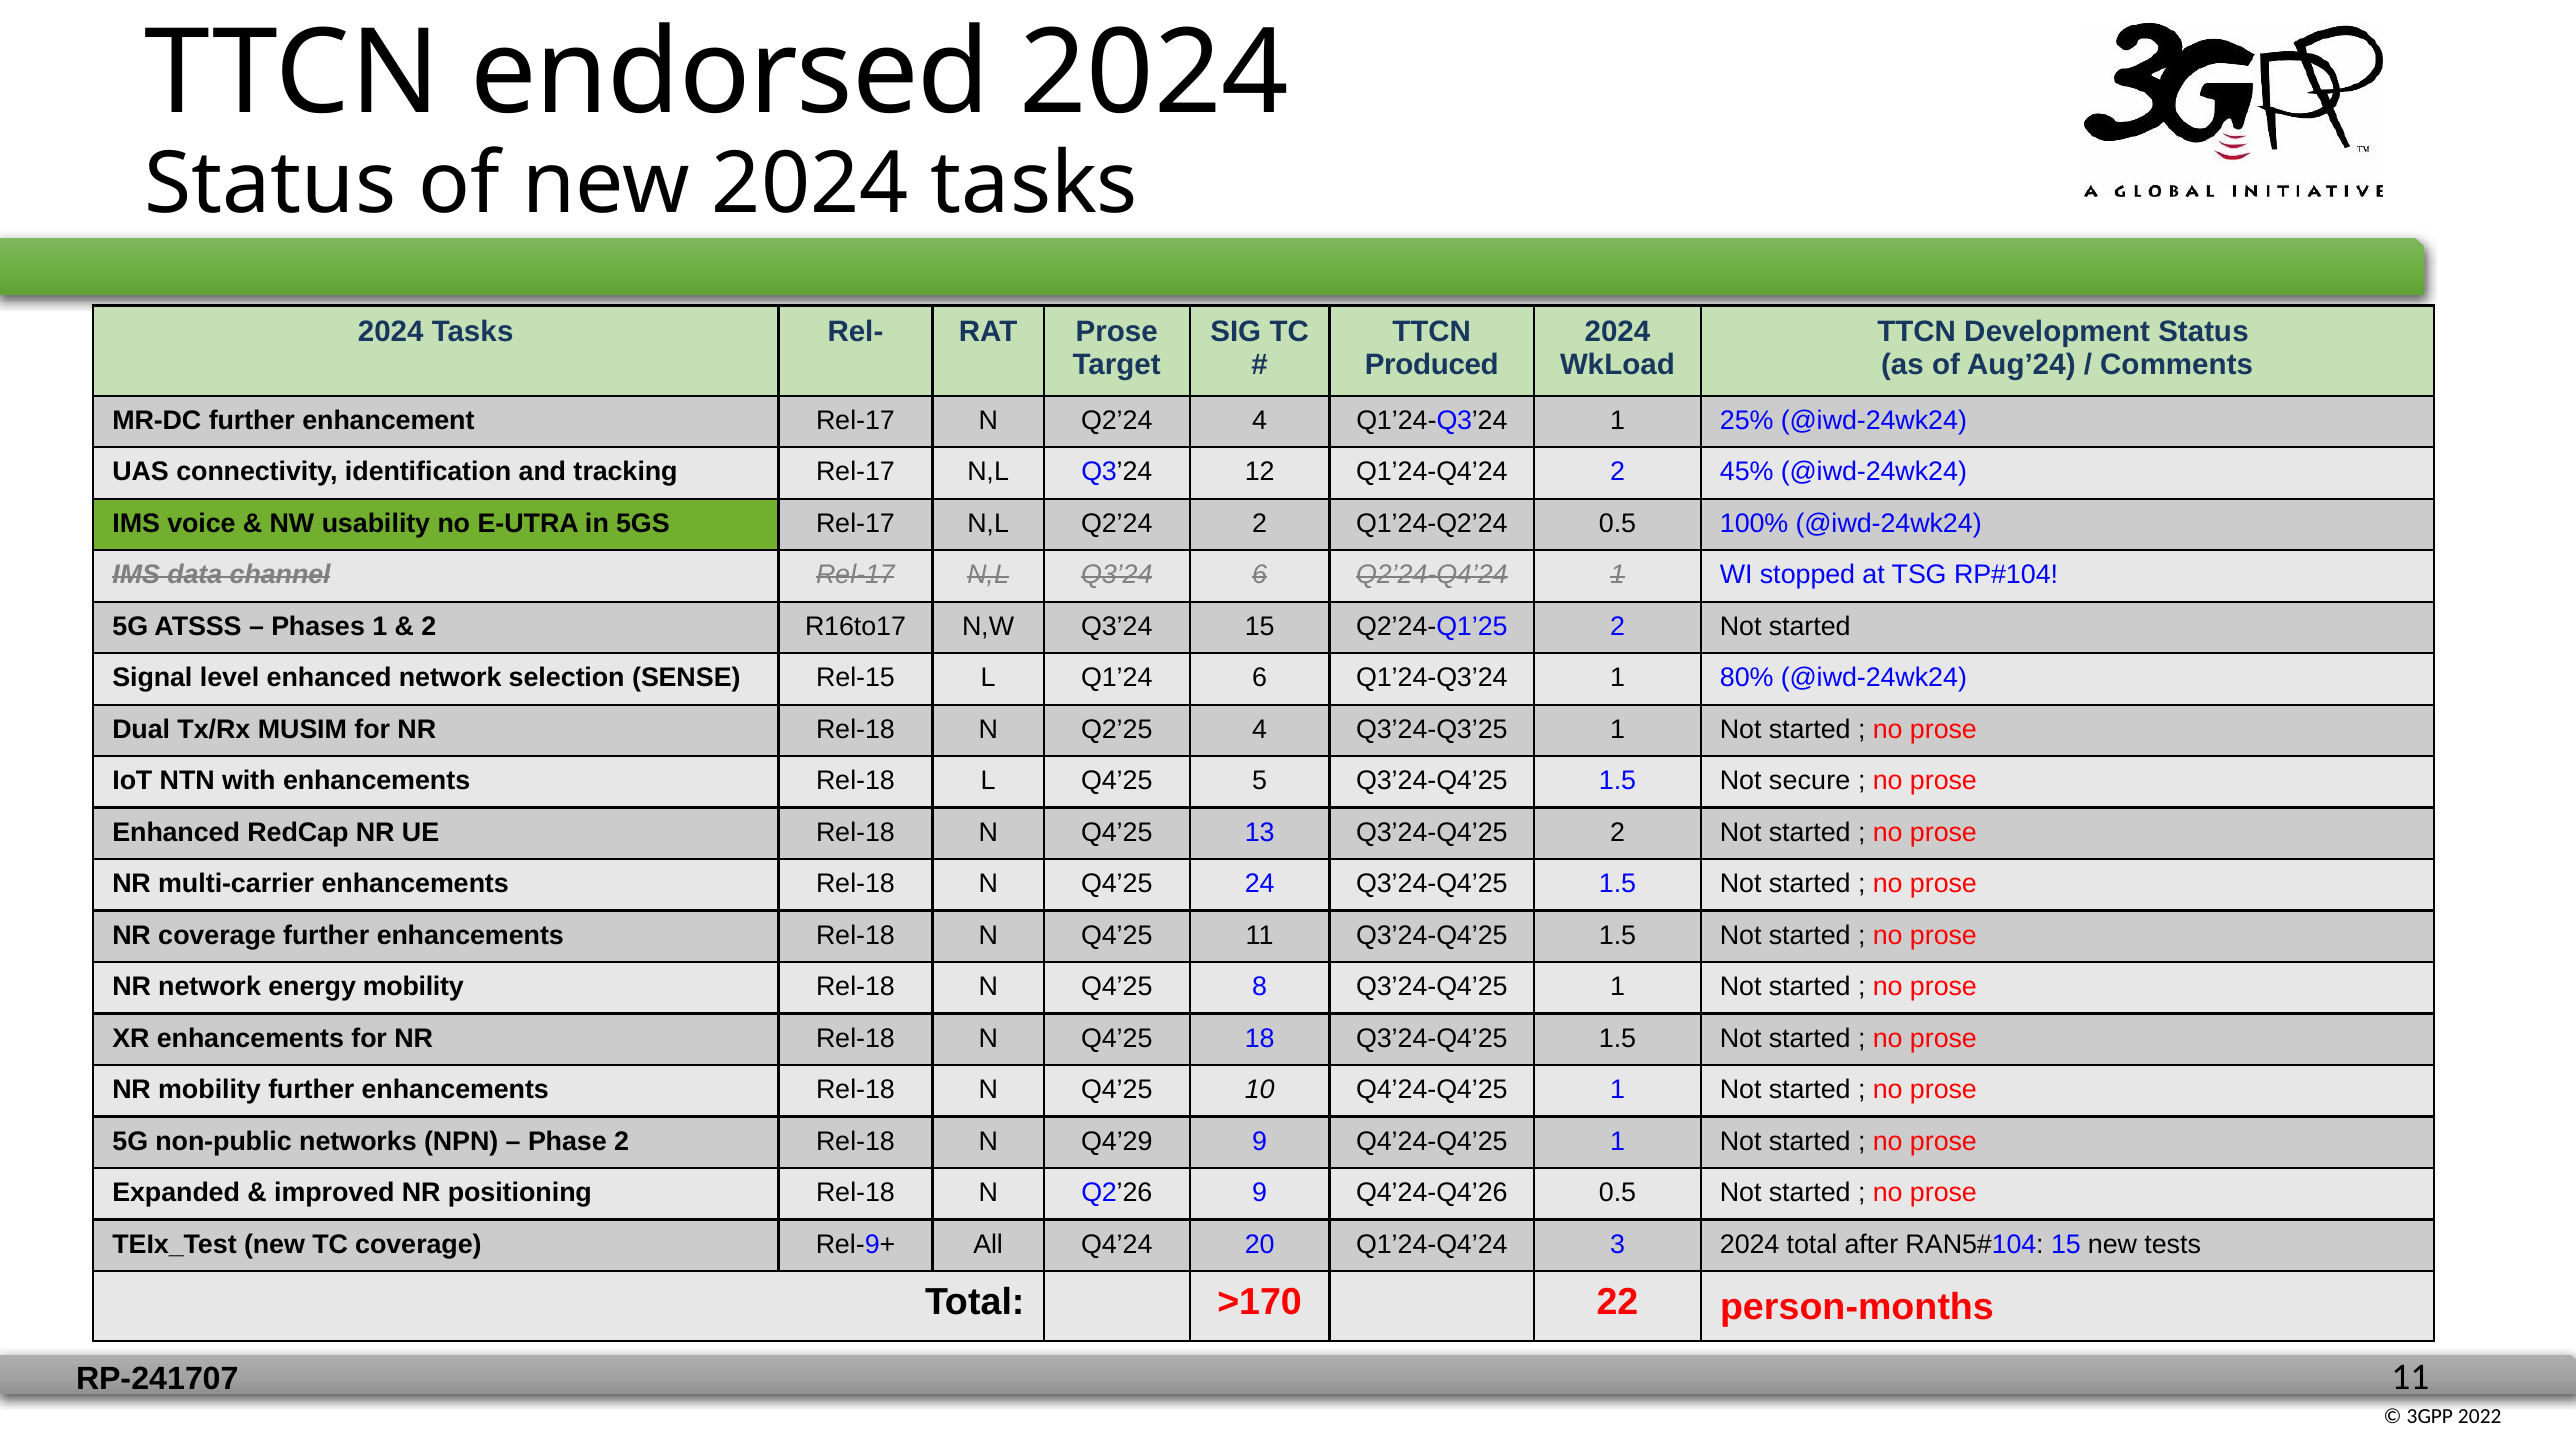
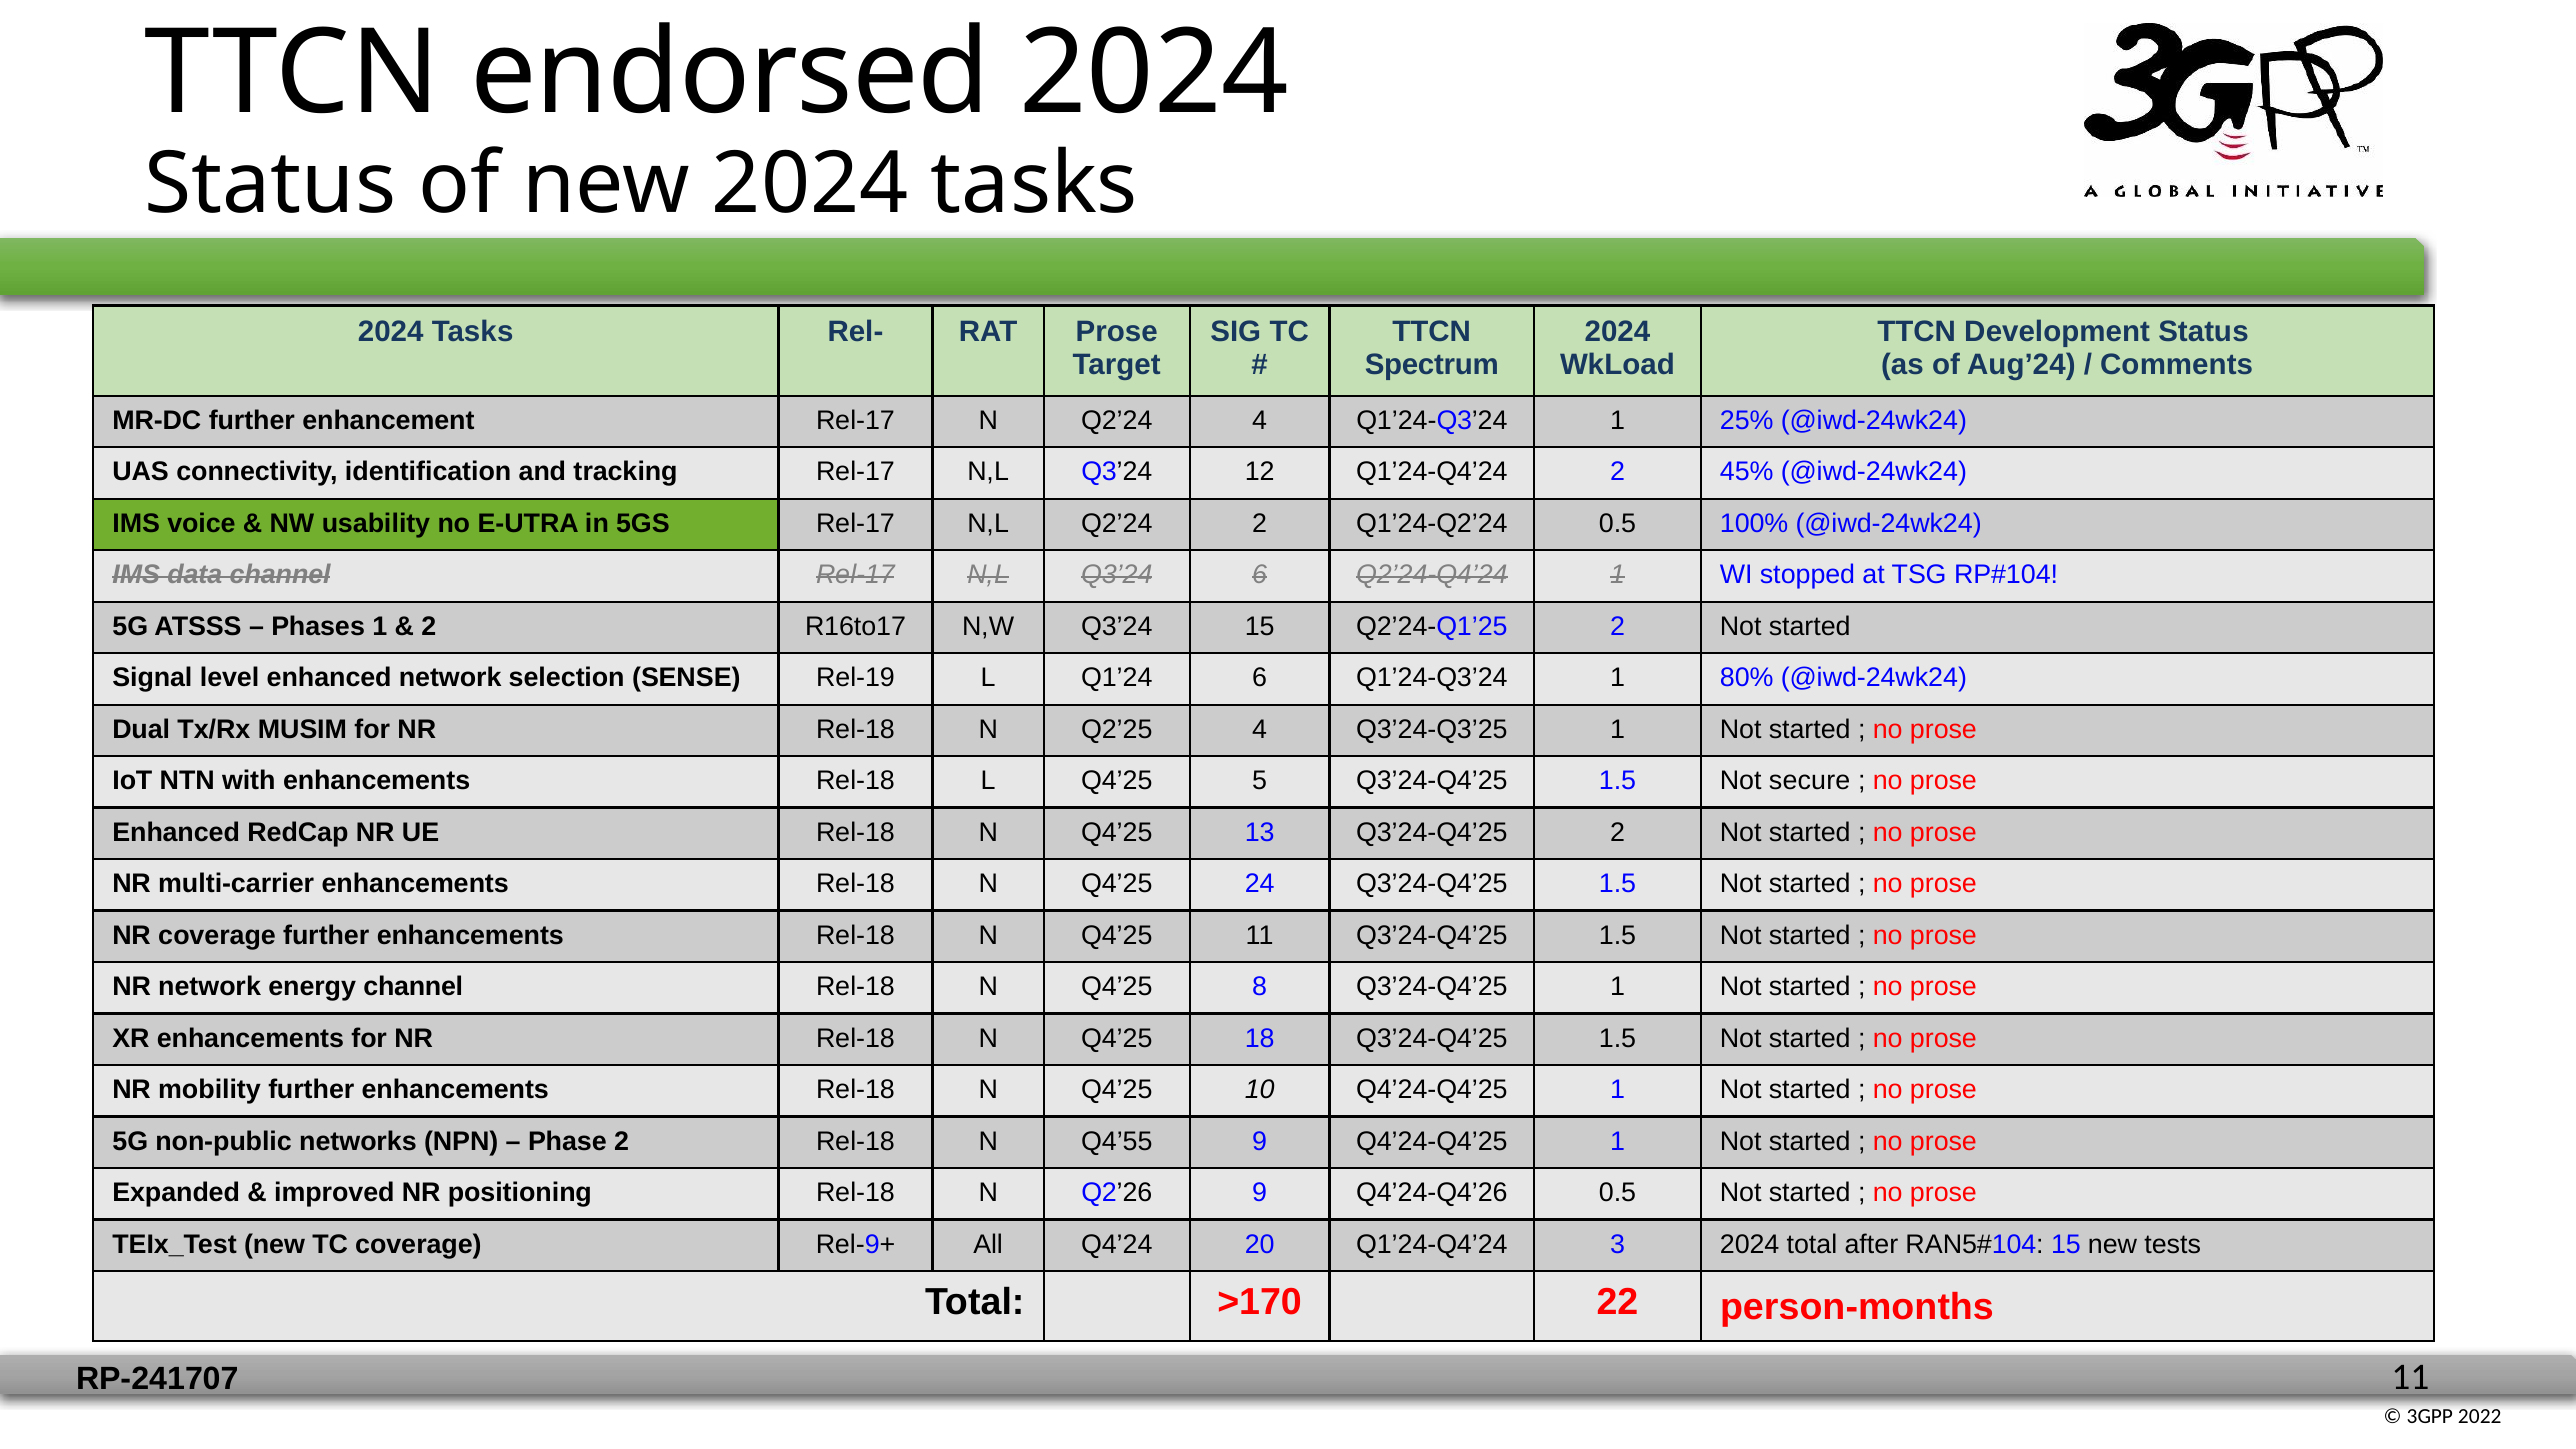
Produced: Produced -> Spectrum (1432, 365)
Rel-15: Rel-15 -> Rel-19 (856, 678)
energy mobility: mobility -> channel (413, 987)
Q4’29: Q4’29 -> Q4’55 (1117, 1142)
